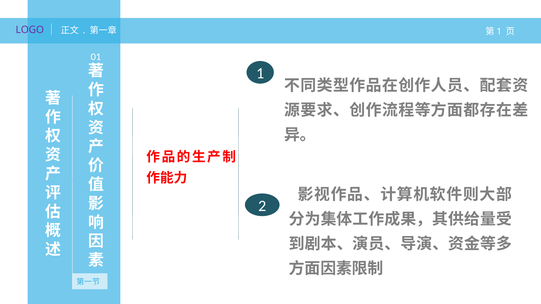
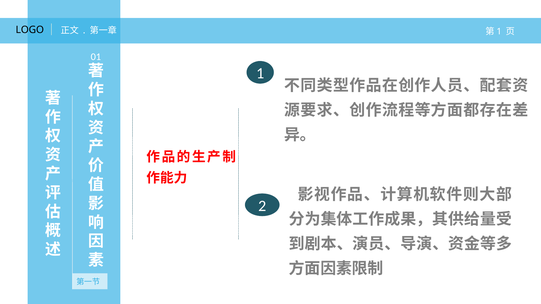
LOGO colour: purple -> black (30, 30)
